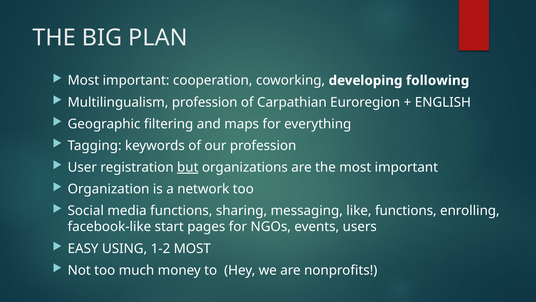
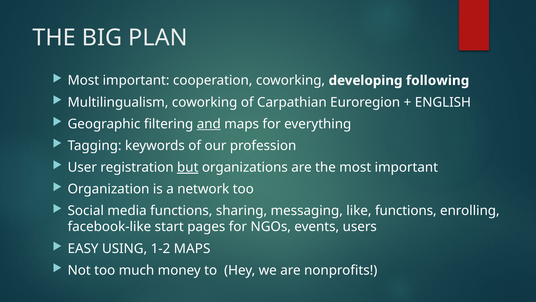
Multilingualism profession: profession -> coworking (205, 102)
and underline: none -> present (209, 124)
1-2 MOST: MOST -> MAPS (192, 248)
